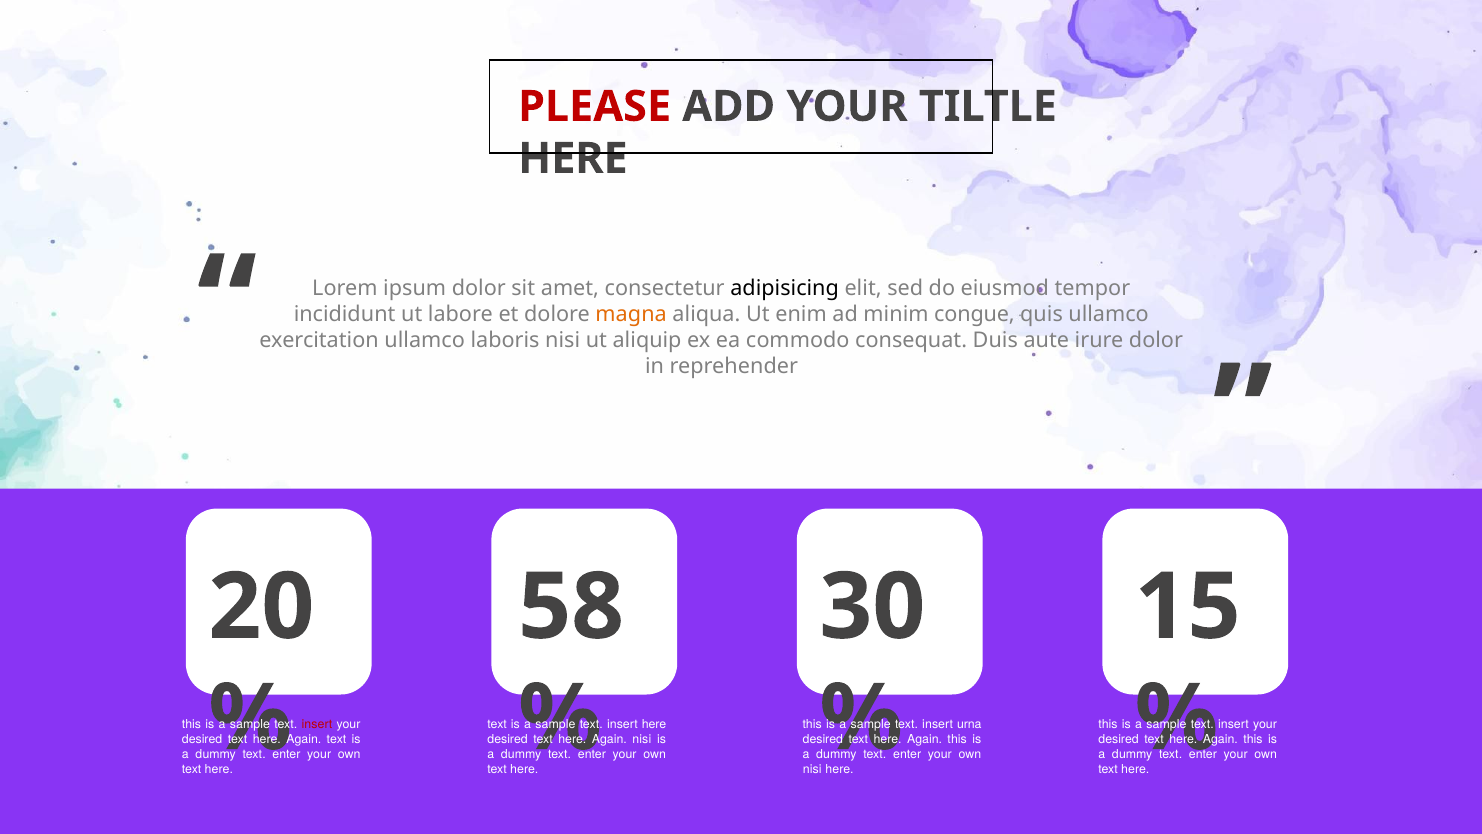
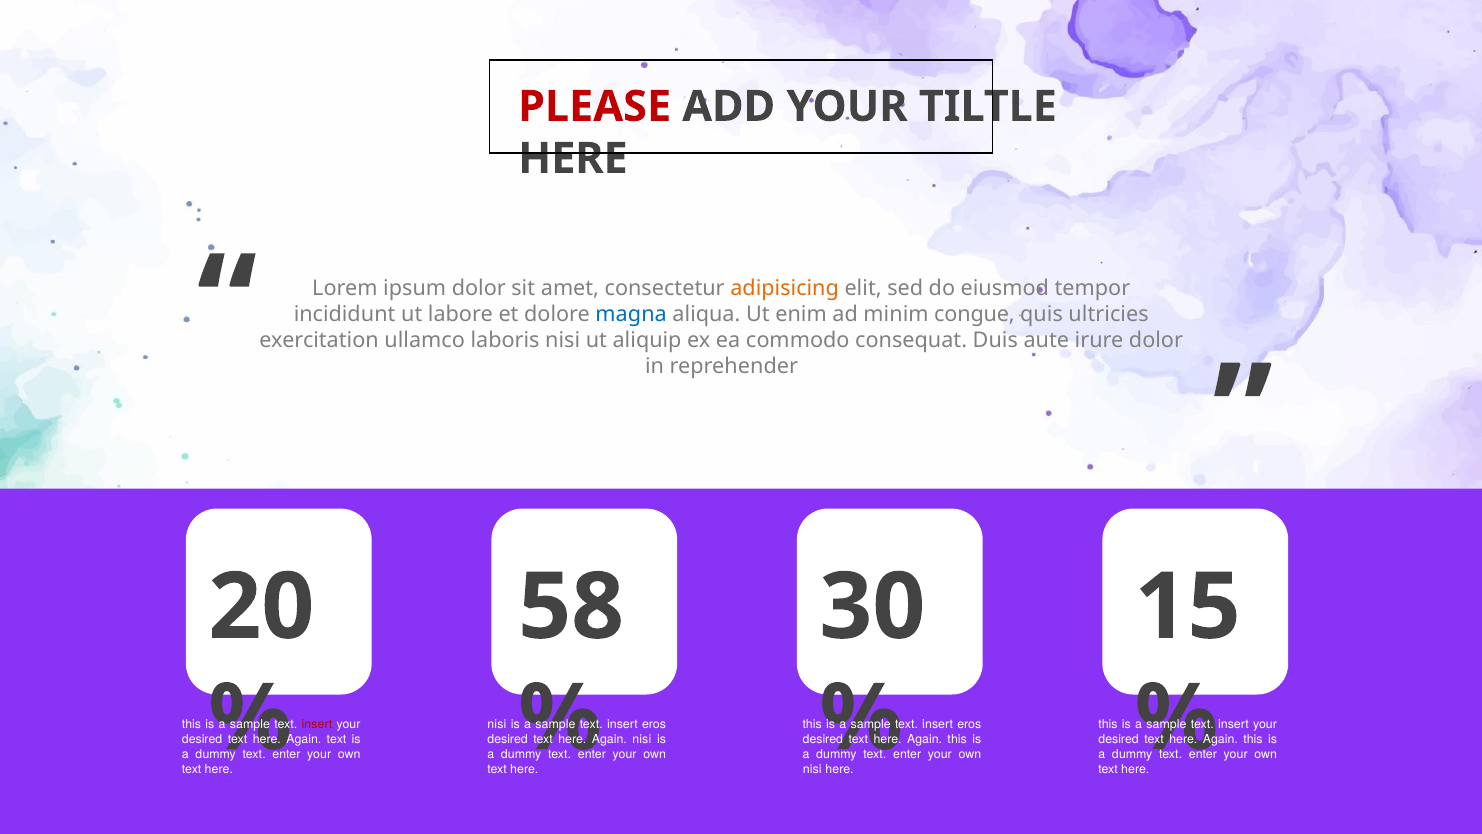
adipisicing colour: black -> orange (785, 288)
magna colour: orange -> blue (631, 314)
quis ullamco: ullamco -> ultricies (1109, 314)
text: text -> nisi (497, 724)
here: here -> eros (654, 724)
urna: urna -> eros (969, 724)
